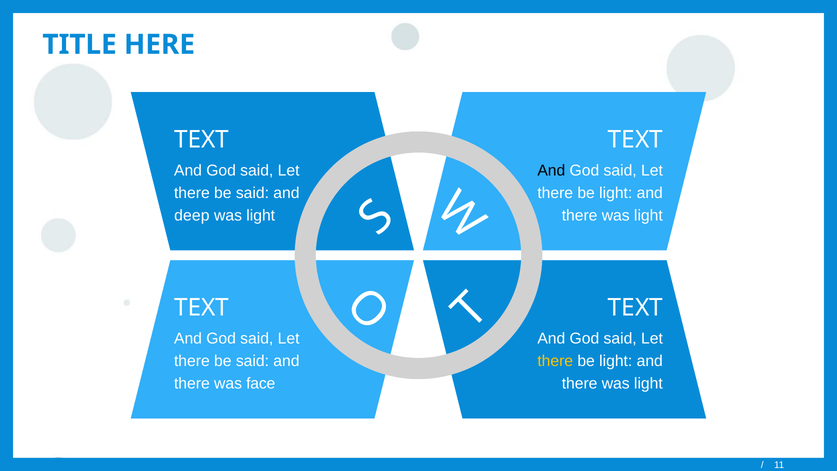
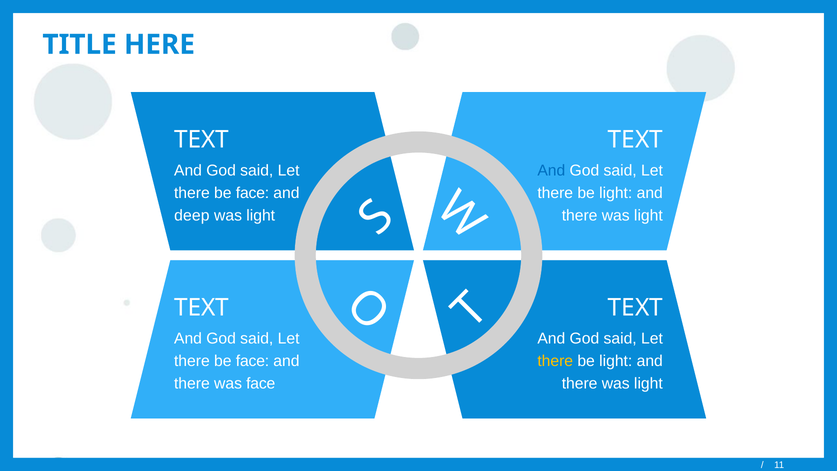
And colour: black -> blue (551, 170)
said: said -> face (253, 193)
said: said -> face (253, 361)
